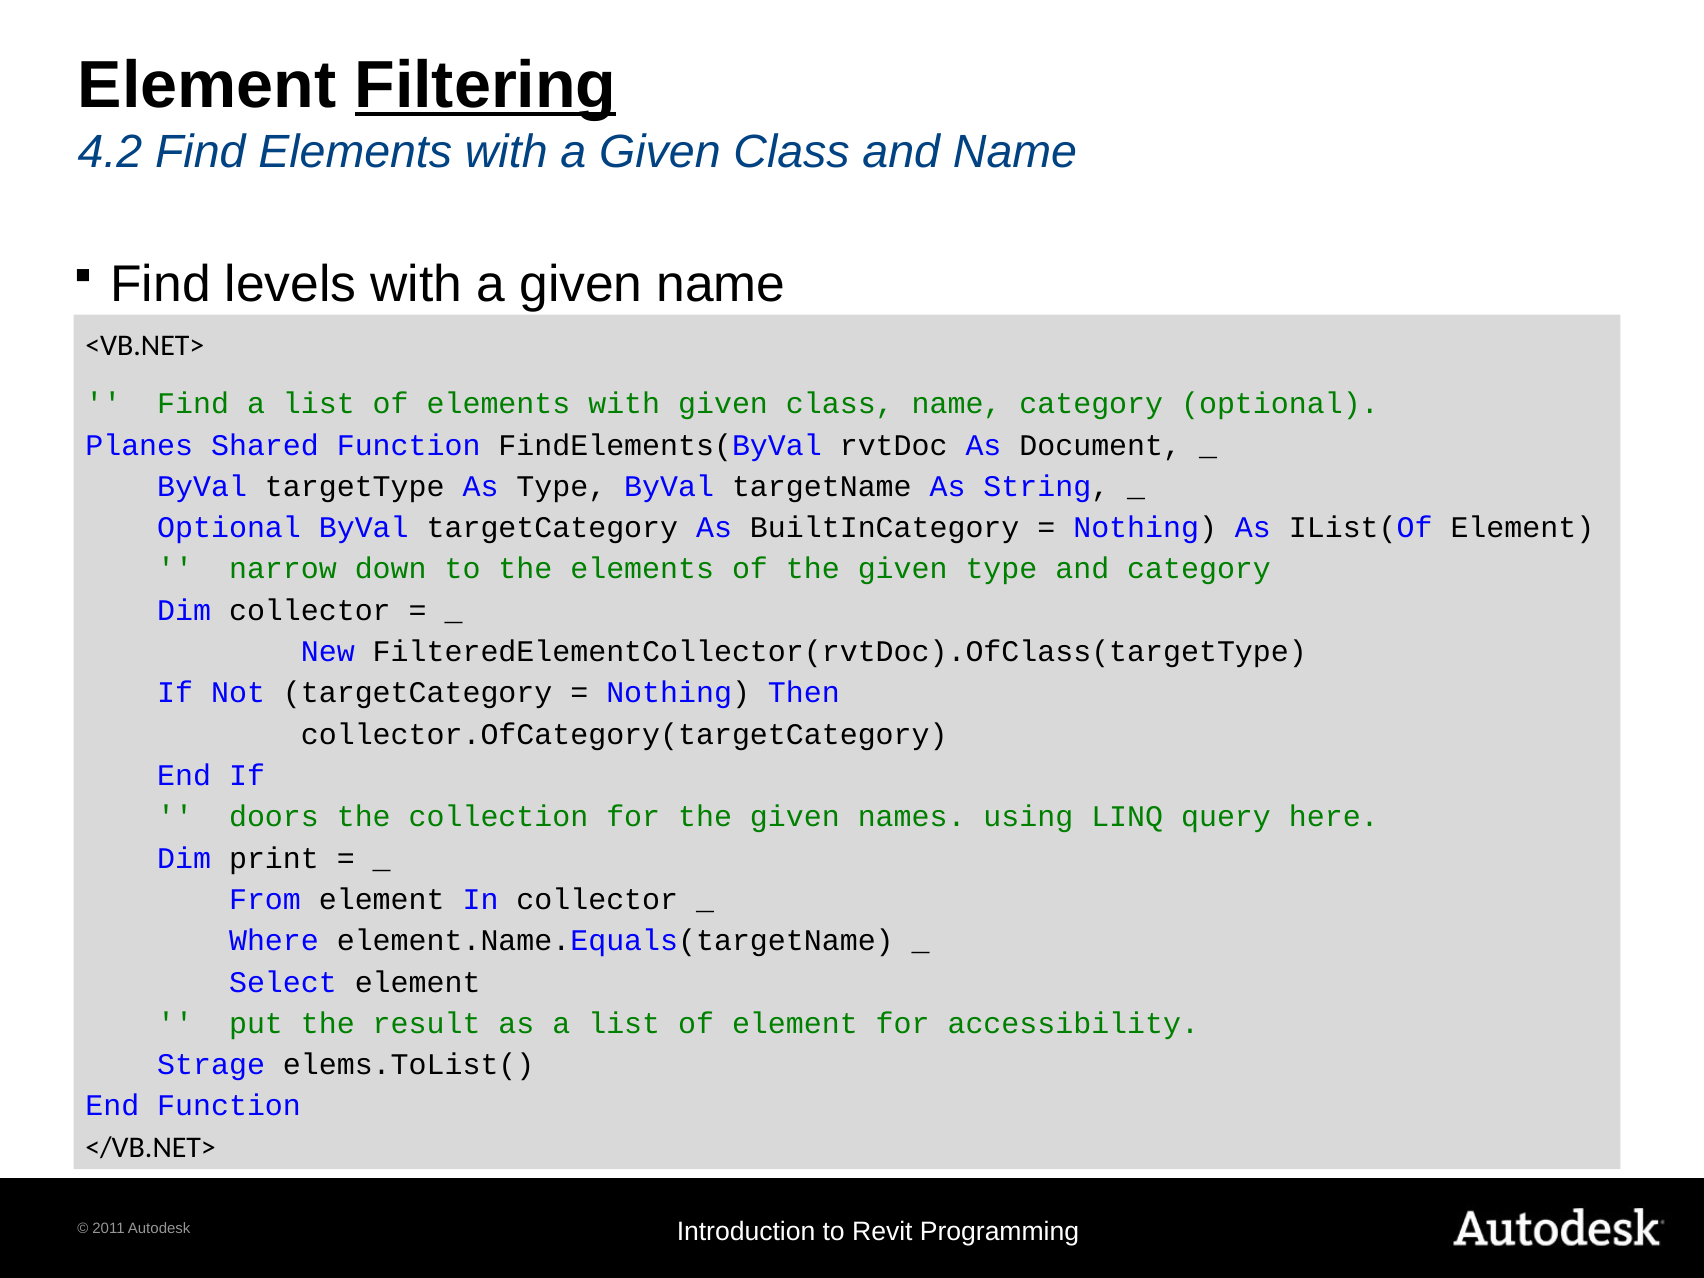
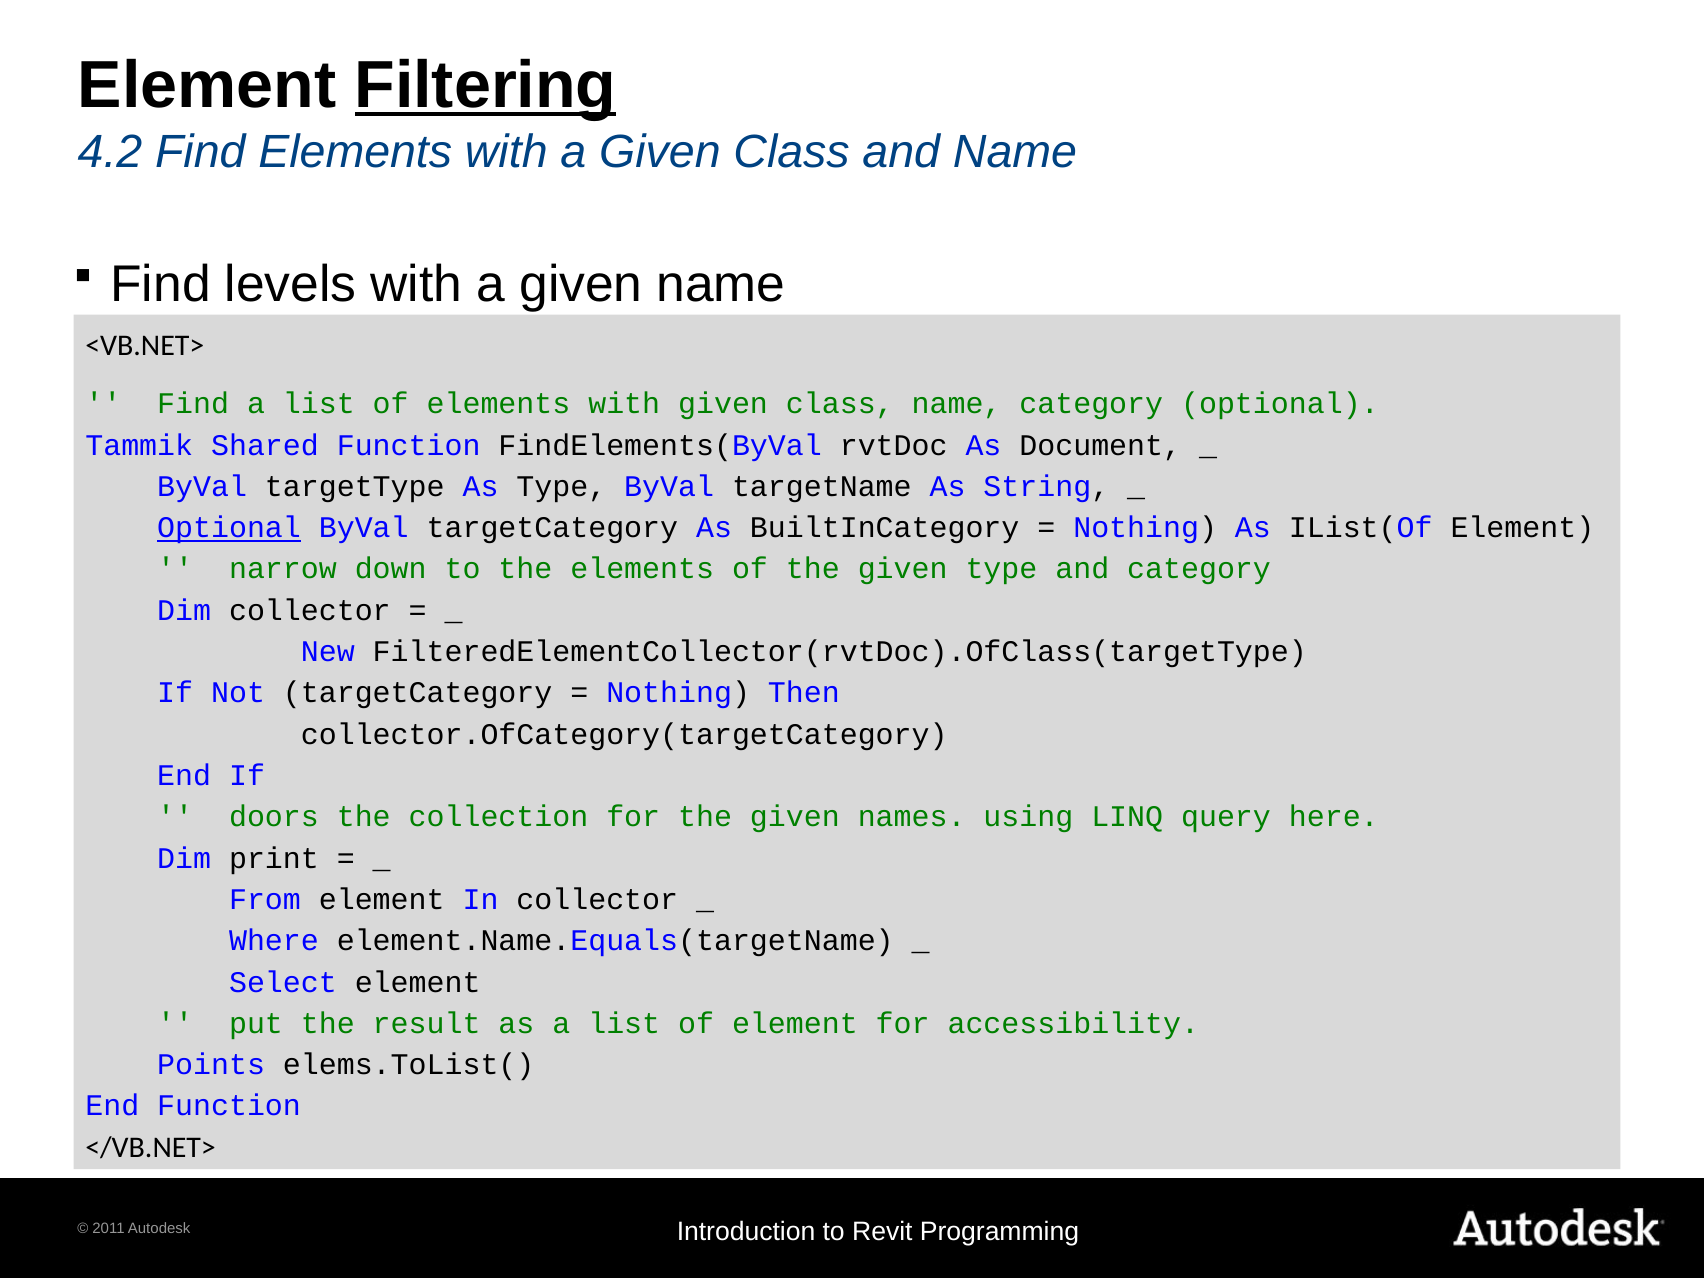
Planes: Planes -> Tammik (139, 445)
Optional underline: none -> present (229, 528)
Strage: Strage -> Points (211, 1065)
